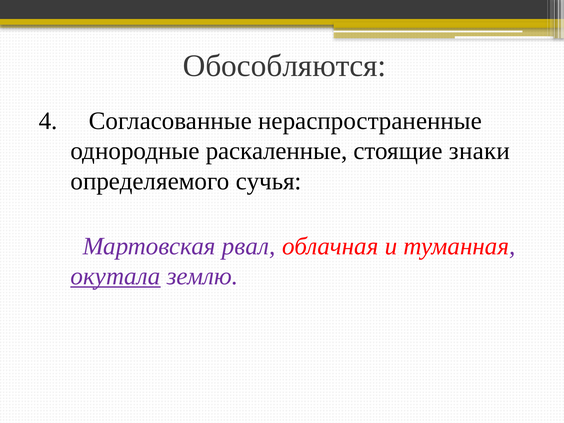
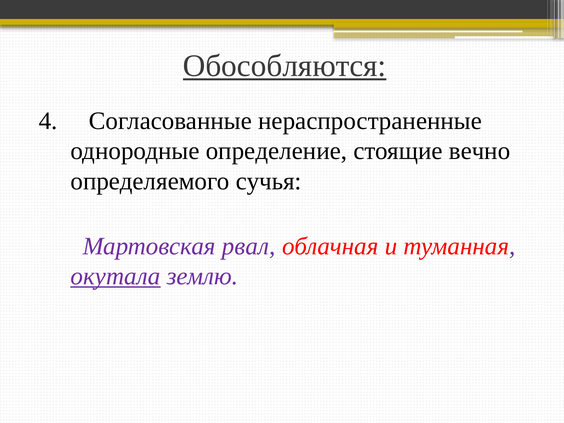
Обособляются underline: none -> present (285, 66)
раскаленные: раскаленные -> определение (276, 151)
знаки: знаки -> вечно (480, 151)
